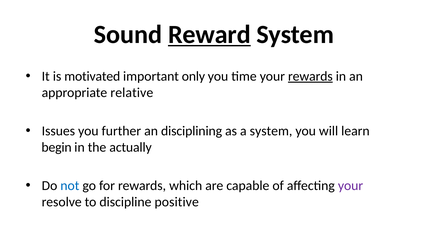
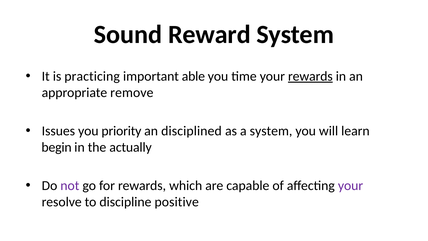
Reward underline: present -> none (209, 34)
motivated: motivated -> practicing (92, 76)
only: only -> able (193, 76)
relative: relative -> remove (132, 93)
further: further -> priority (121, 131)
disciplining: disciplining -> disciplined (191, 131)
not colour: blue -> purple (70, 186)
